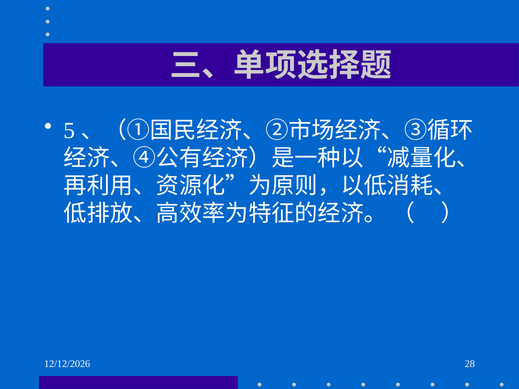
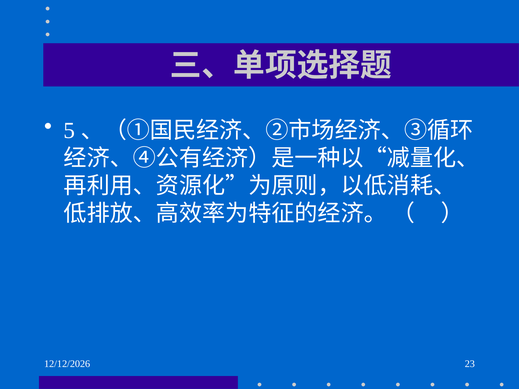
28: 28 -> 23 (470, 364)
